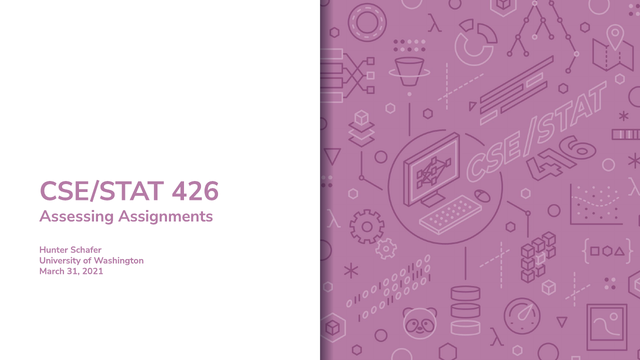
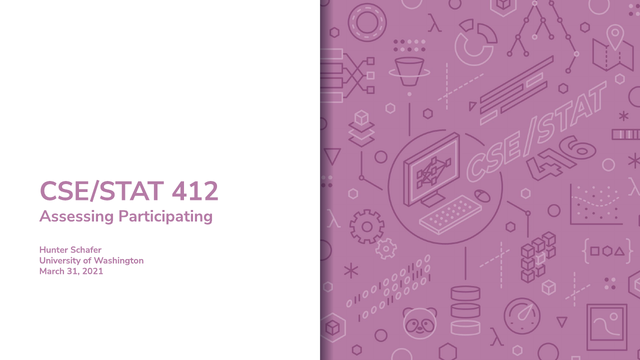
426: 426 -> 412 (195, 191)
Assignments: Assignments -> Participating (166, 216)
